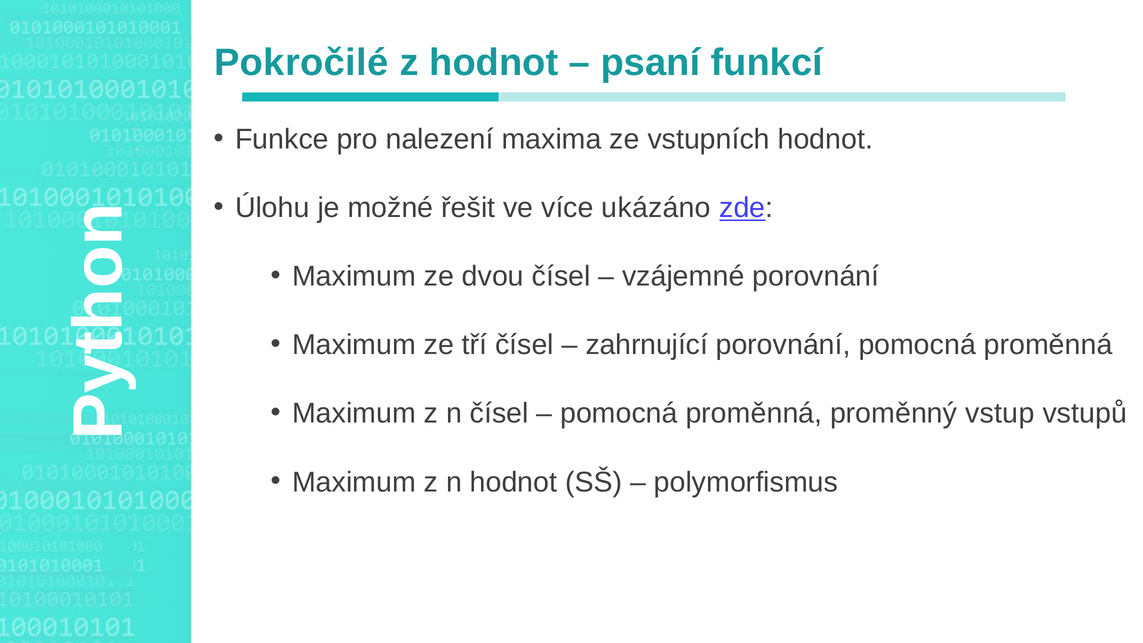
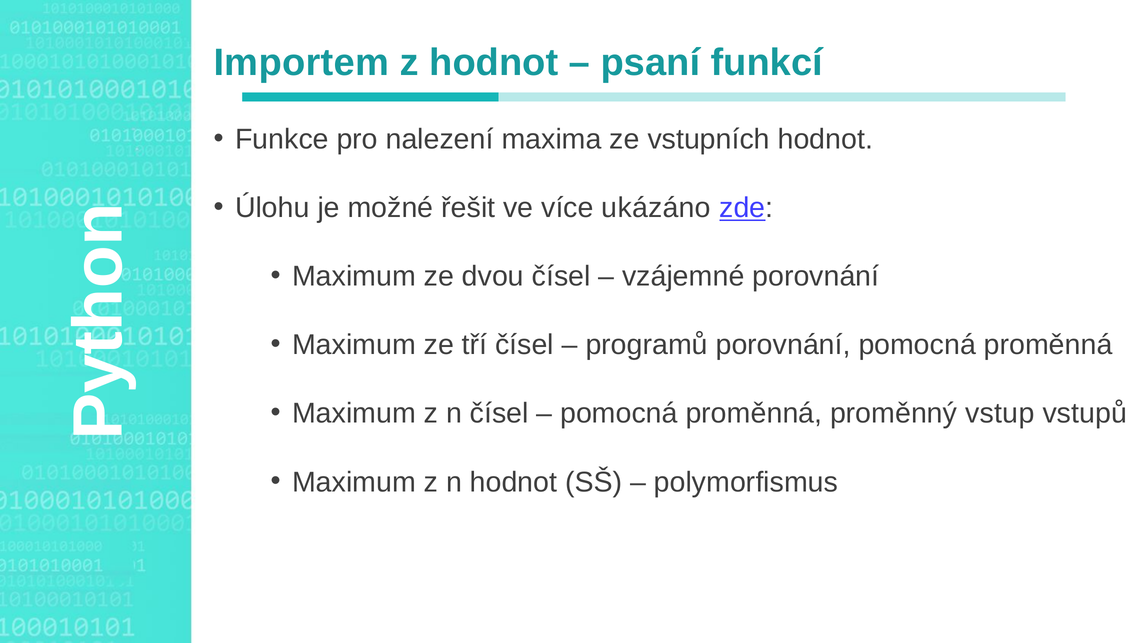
Pokročilé: Pokročilé -> Importem (301, 63)
zahrnující: zahrnující -> programů (647, 345)
